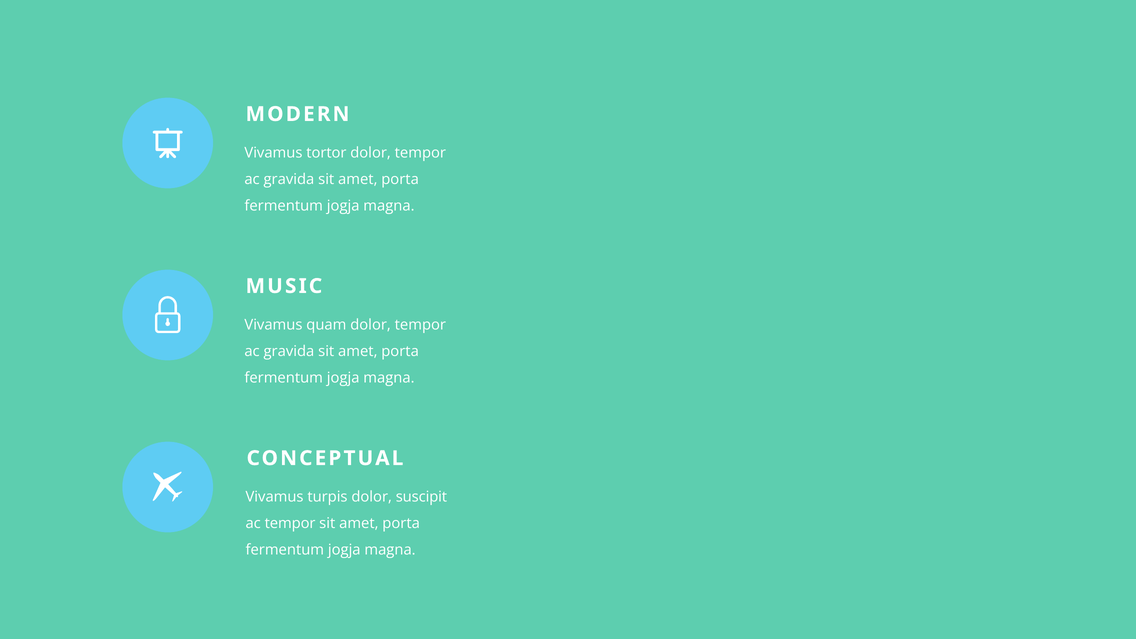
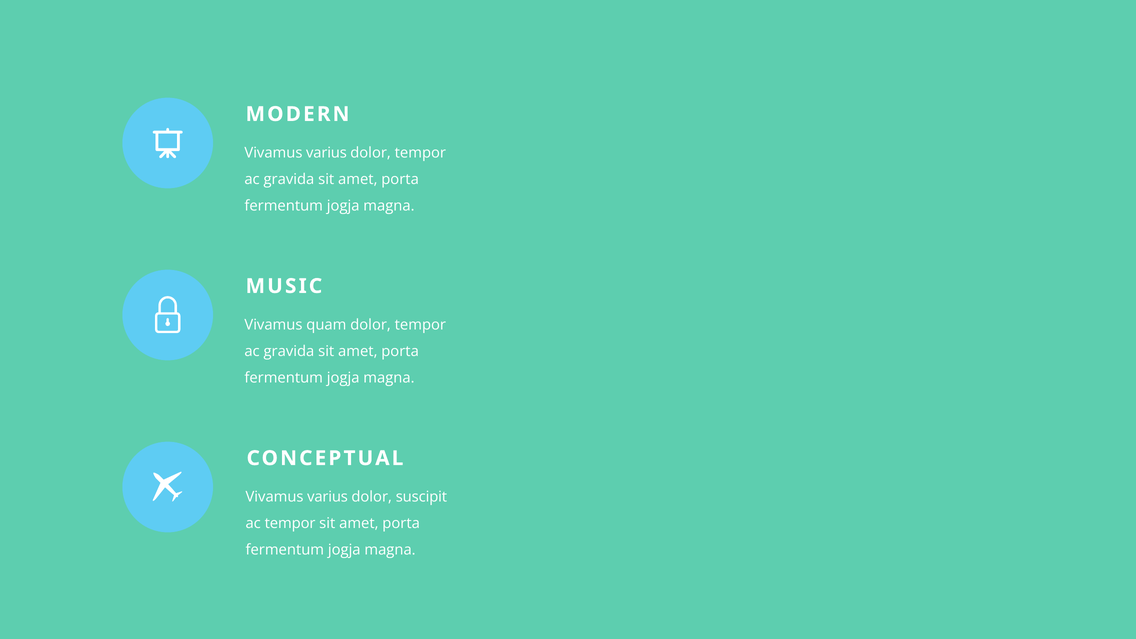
tortor: tortor -> varius (326, 153)
turpis: turpis -> varius (328, 497)
